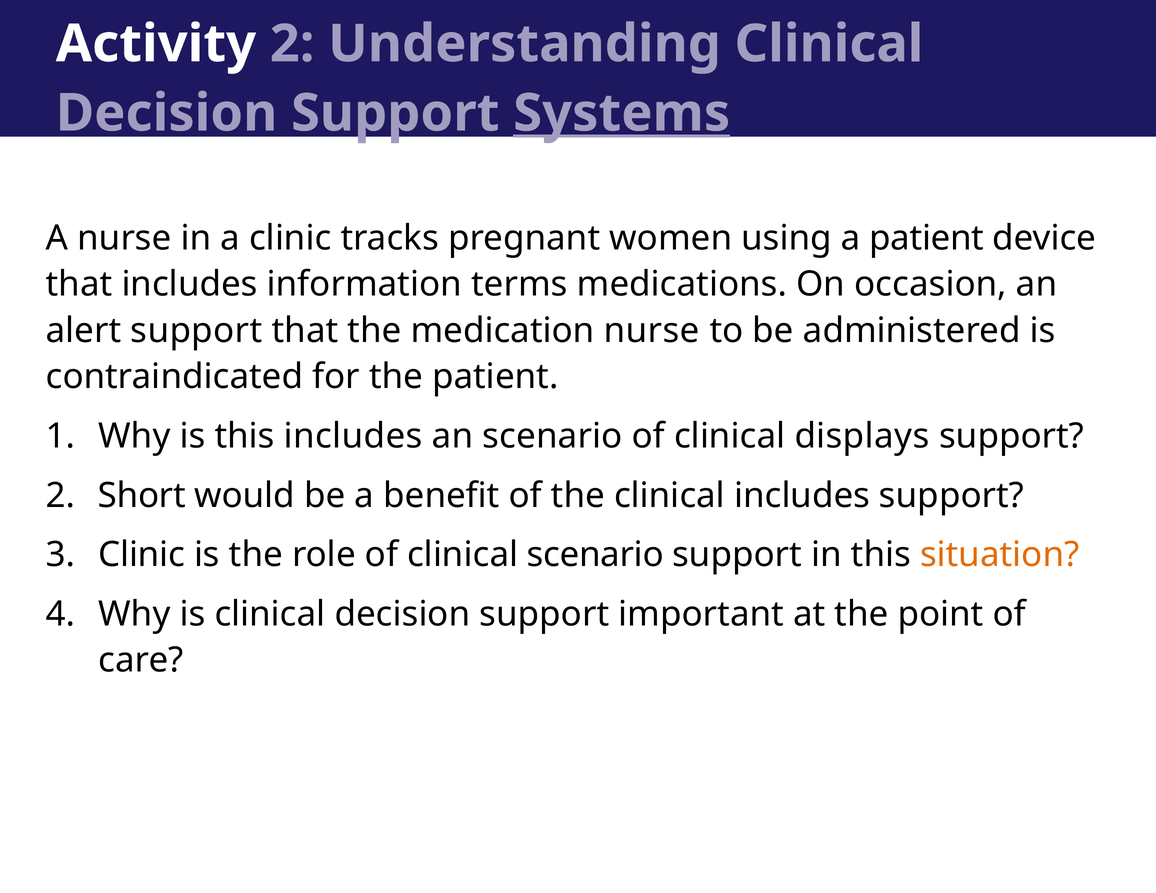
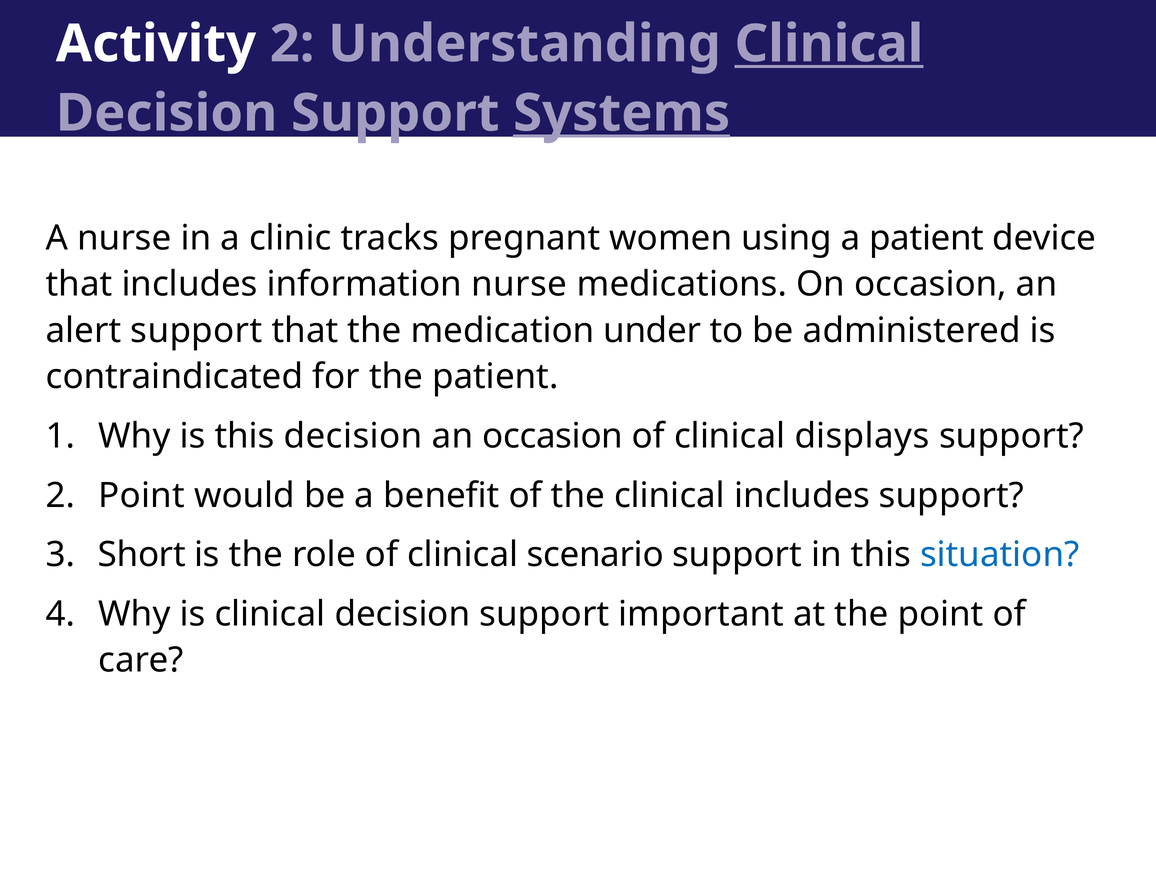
Clinical underline: none -> present (829, 44)
information terms: terms -> nurse (519, 284)
medication nurse: nurse -> under (652, 331)
this includes: includes -> decision (353, 436)
an scenario: scenario -> occasion (553, 436)
2 Short: Short -> Point (142, 496)
Clinic: Clinic -> Short (142, 555)
situation colour: orange -> blue (1000, 555)
